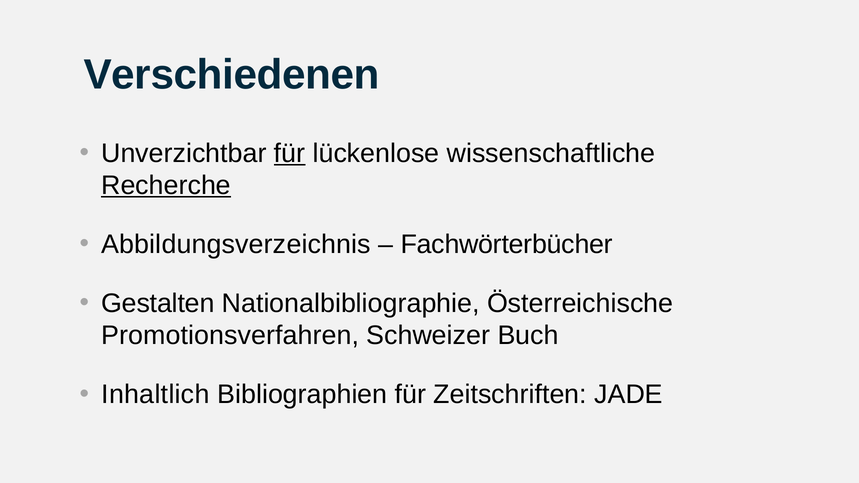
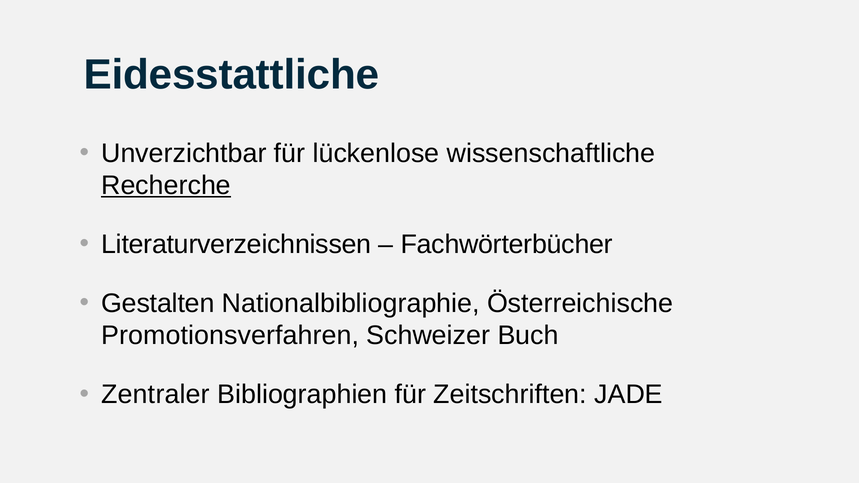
Verschiedenen: Verschiedenen -> Eidesstattliche (231, 75)
für underline: present -> none (290, 153)
Abbildungsverzeichnis: Abbildungsverzeichnis -> Literaturverzeichnissen (236, 244)
Inhaltlich: Inhaltlich -> Zentraler (156, 395)
